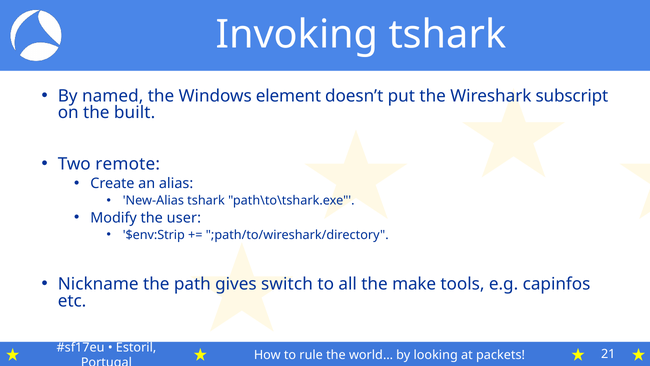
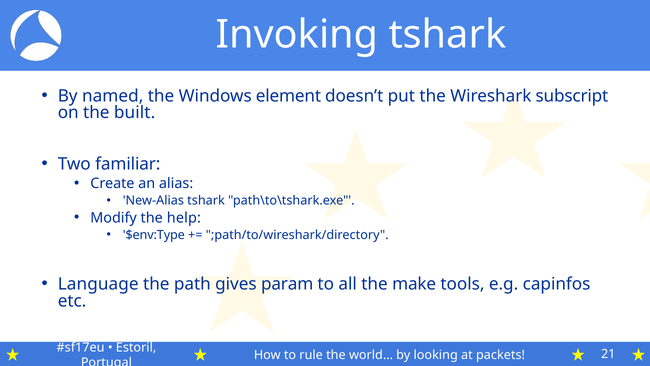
remote: remote -> familiar (128, 164)
user: user -> help (184, 218)
$env:Strip: $env:Strip -> $env:Type (154, 235)
Nickname: Nickname -> Language (98, 284)
switch: switch -> param (287, 284)
